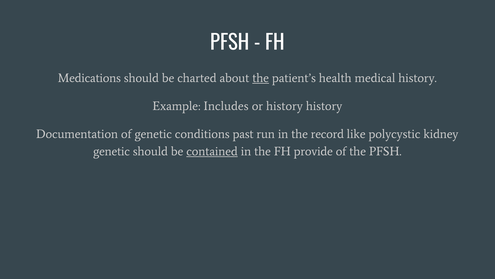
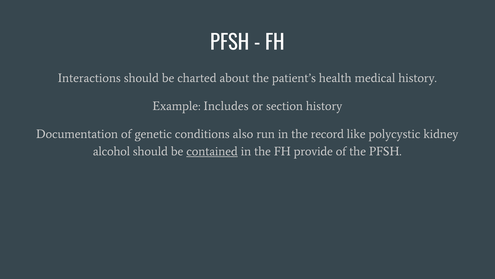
Medications: Medications -> Interactions (89, 78)
the underline: present -> none (261, 78)
or history: history -> section (285, 106)
past: past -> also (243, 134)
genetic: genetic -> alcohol (112, 151)
